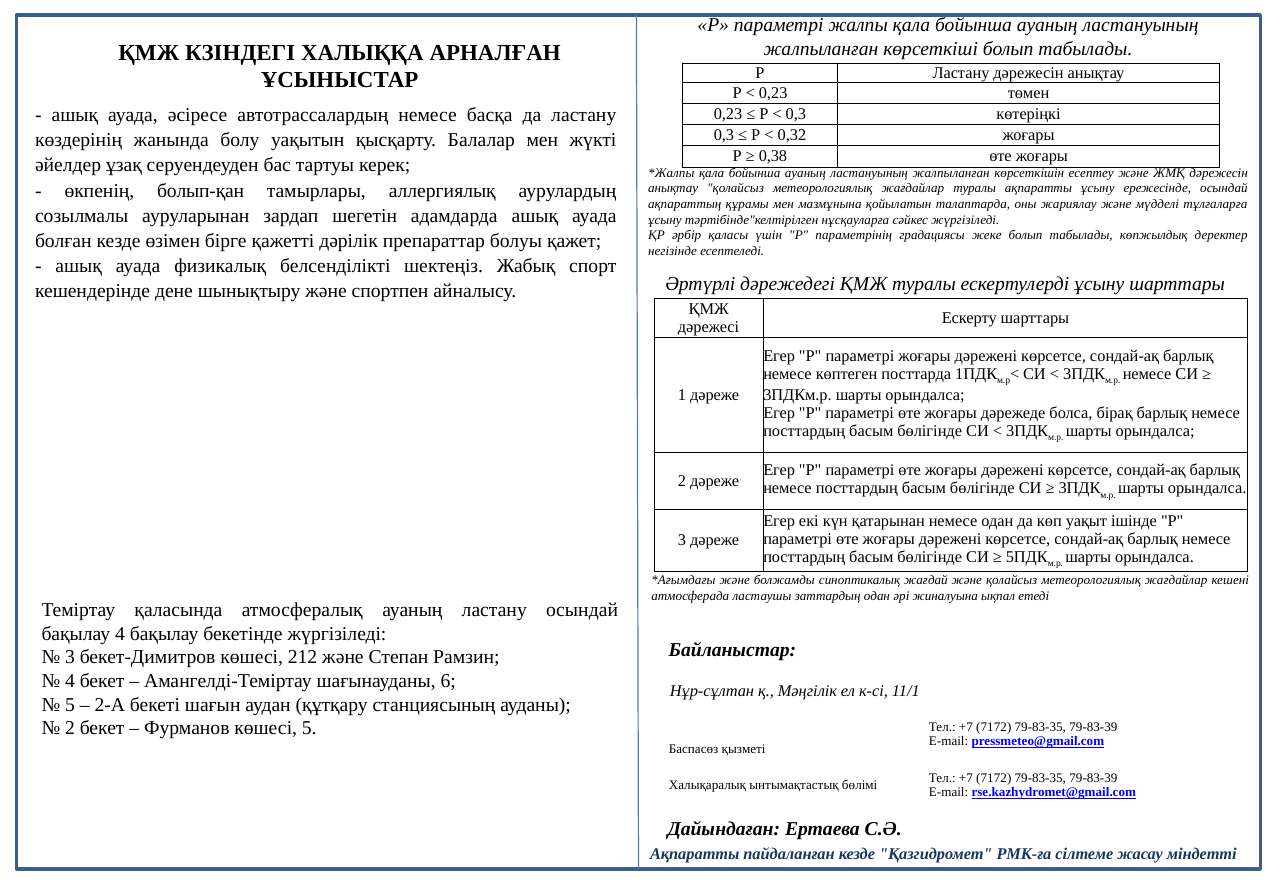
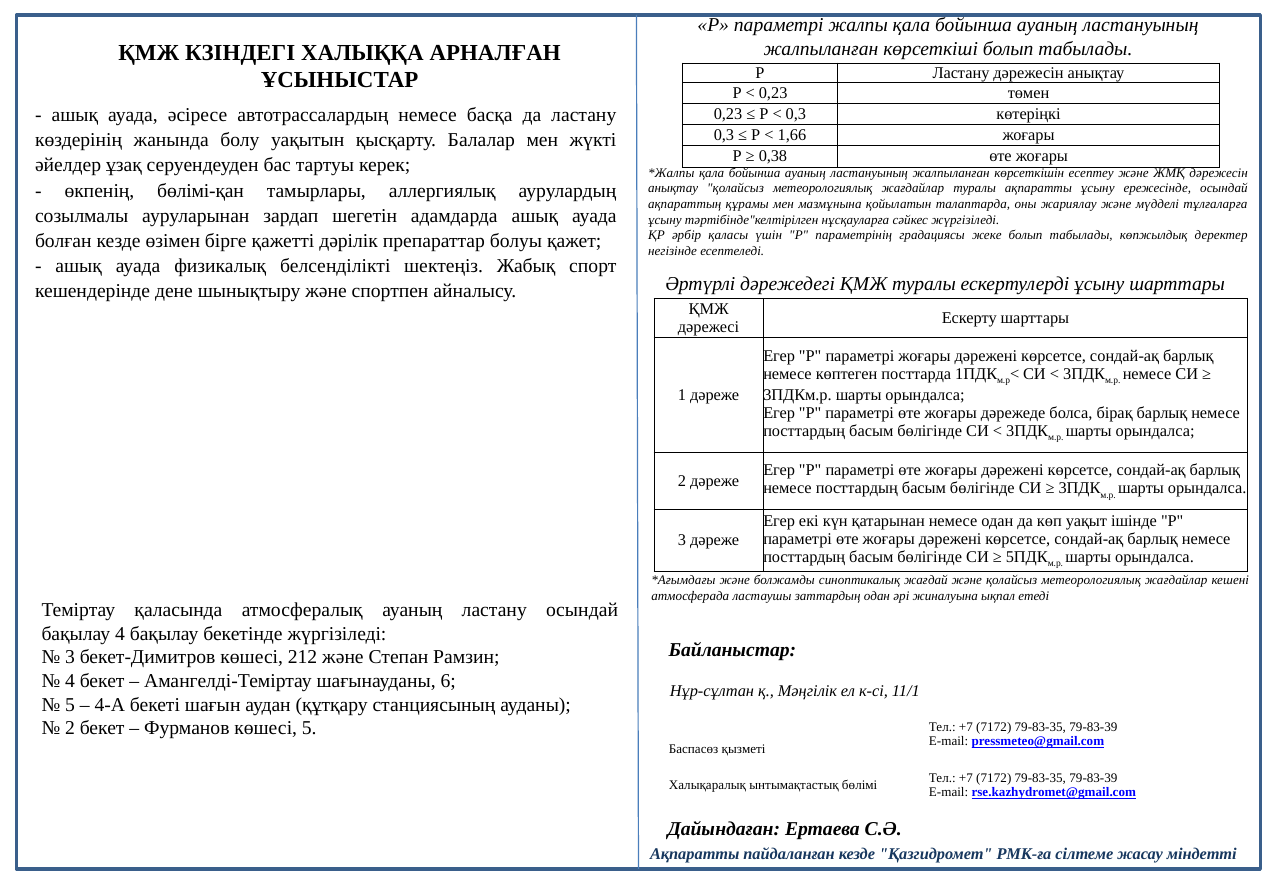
0,32: 0,32 -> 1,66 (792, 135)
болып-қан: болып-қан -> бөлімі-қан (201, 191)
2-А: 2-А -> 4-А (110, 705)
